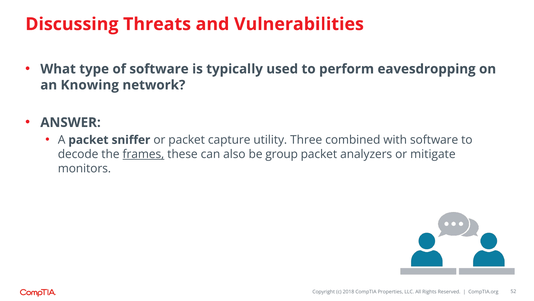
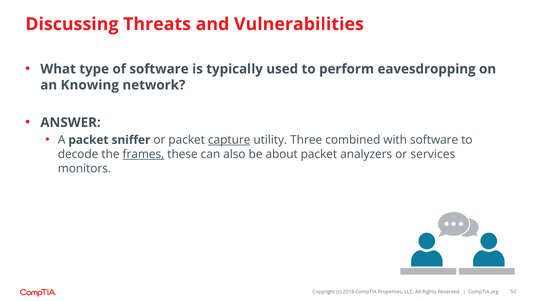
capture underline: none -> present (229, 140)
group: group -> about (282, 154)
mitigate: mitigate -> services (433, 154)
